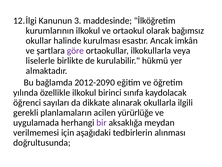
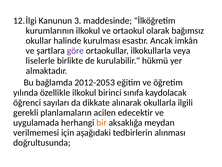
2012-2090: 2012-2090 -> 2012-2053 (95, 82)
yürürlüğe: yürürlüğe -> edecektir (135, 112)
bir colour: purple -> orange (102, 122)
